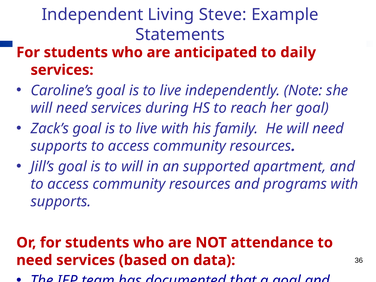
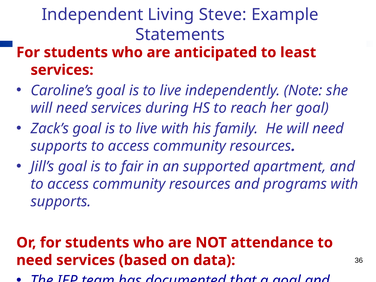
daily: daily -> least (298, 52)
to will: will -> fair (132, 167)
